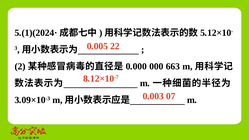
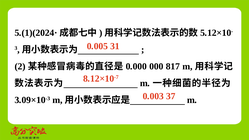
22: 22 -> 31 (115, 46)
663: 663 -> 817 (173, 66)
07: 07 -> 37 (171, 96)
